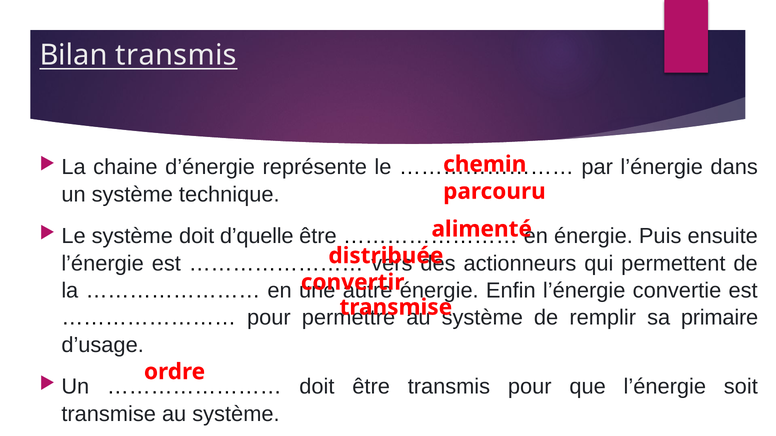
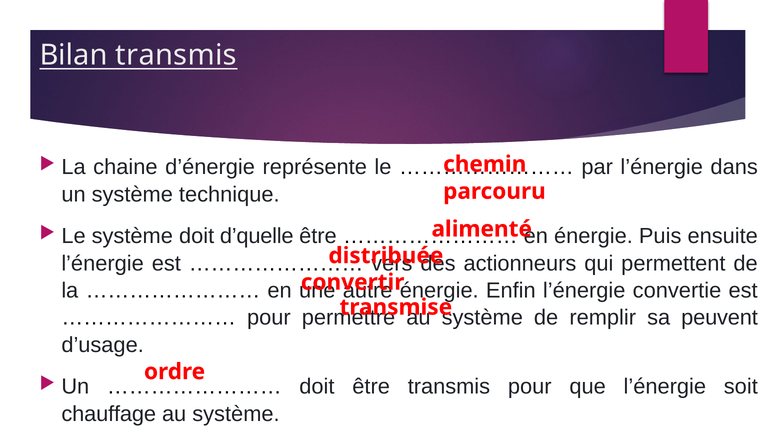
primaire: primaire -> peuvent (720, 318)
transmise: transmise -> chauffage (109, 414)
